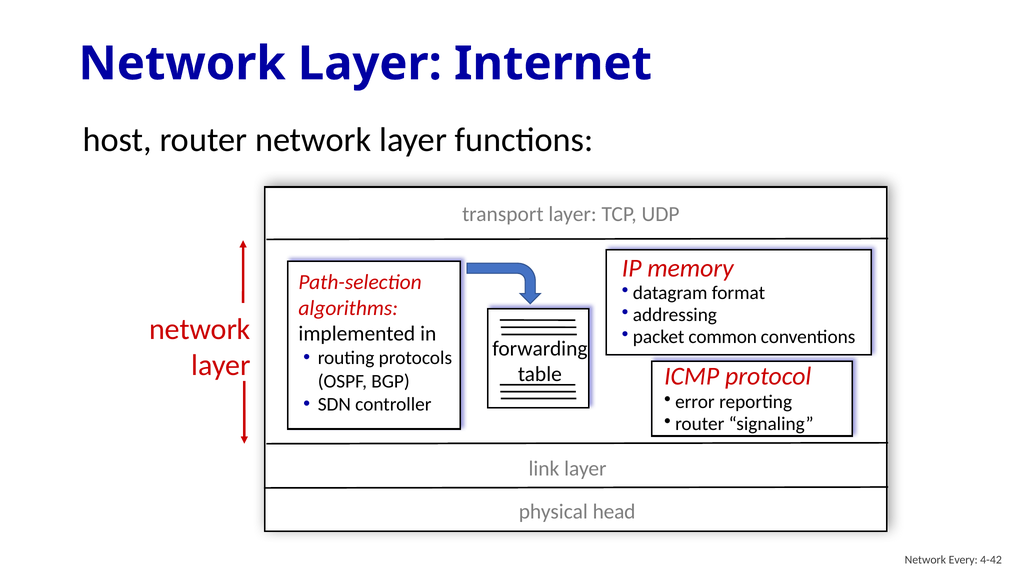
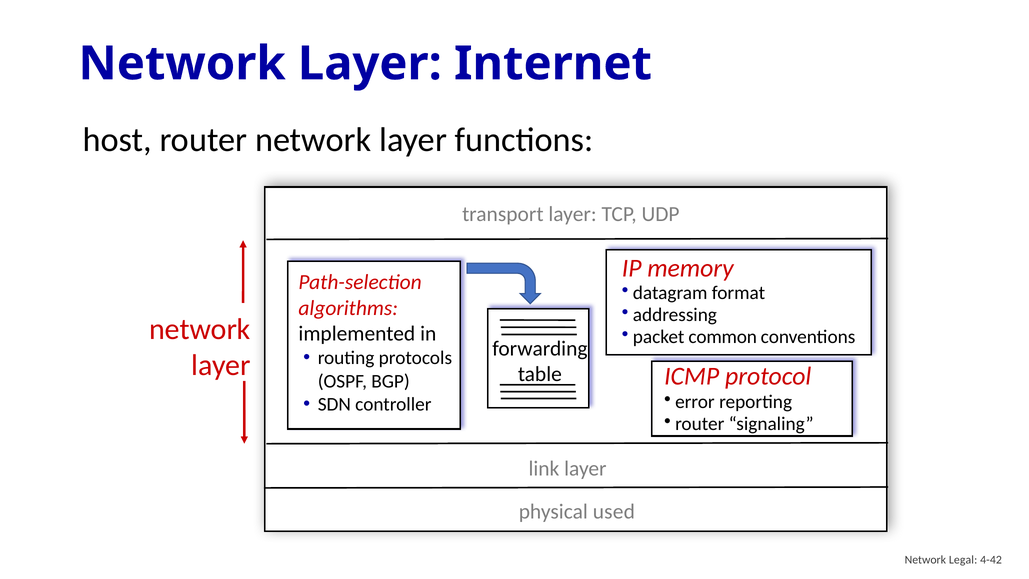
head: head -> used (614, 511)
Every: Every -> Legal (963, 560)
